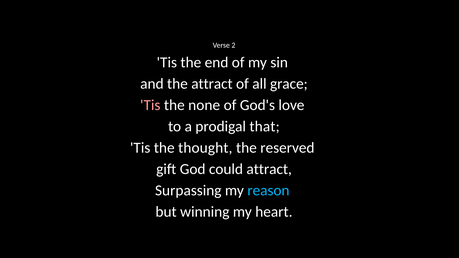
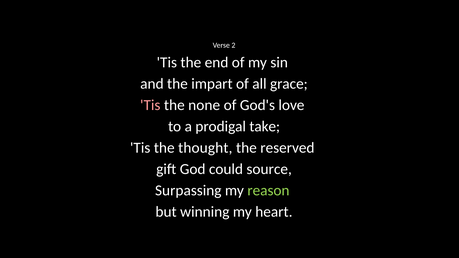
the attract: attract -> impart (212, 84)
that: that -> take (265, 127)
could attract: attract -> source (269, 169)
reason colour: light blue -> light green (268, 190)
